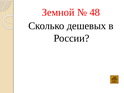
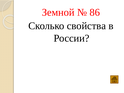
48: 48 -> 86 (95, 12)
дешевых: дешевых -> свойства (86, 26)
